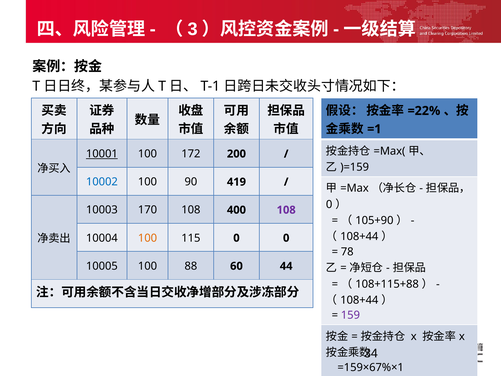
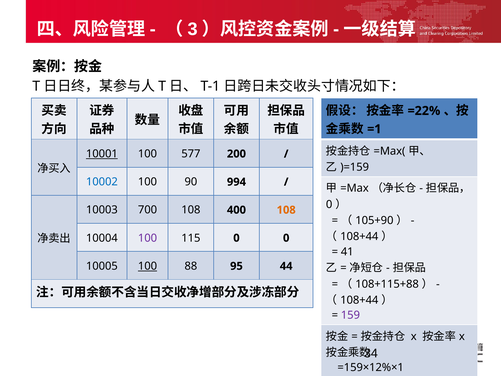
172: 172 -> 577 (191, 154)
419: 419 -> 994 (236, 182)
170: 170 -> 700 (148, 210)
108 colour: purple -> orange (286, 210)
100 colour: orange -> purple (148, 238)
78: 78 -> 41 (347, 252)
100 underline: none -> present (148, 266)
60: 60 -> 95 (236, 266)
=159×67%×1: =159×67%×1 -> =159×12%×1 (371, 367)
